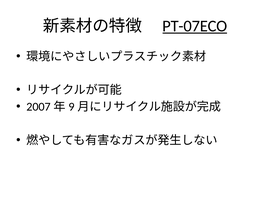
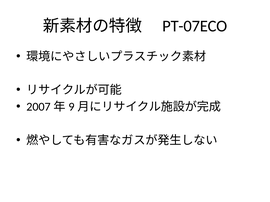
PT-07ECO underline: present -> none (195, 26)
